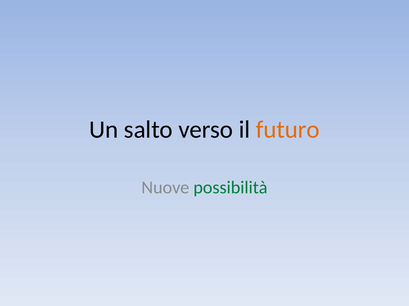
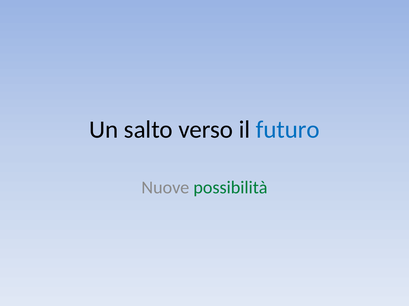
futuro colour: orange -> blue (288, 130)
